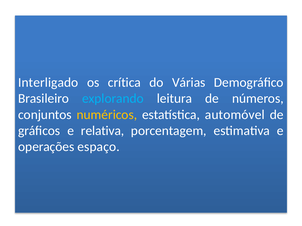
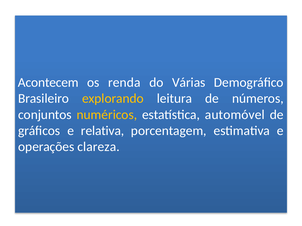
Interligado: Interligado -> Acontecem (48, 83)
crítica: crítica -> renda (124, 83)
explorando colour: light blue -> yellow (113, 99)
espaço: espaço -> clareza (99, 147)
